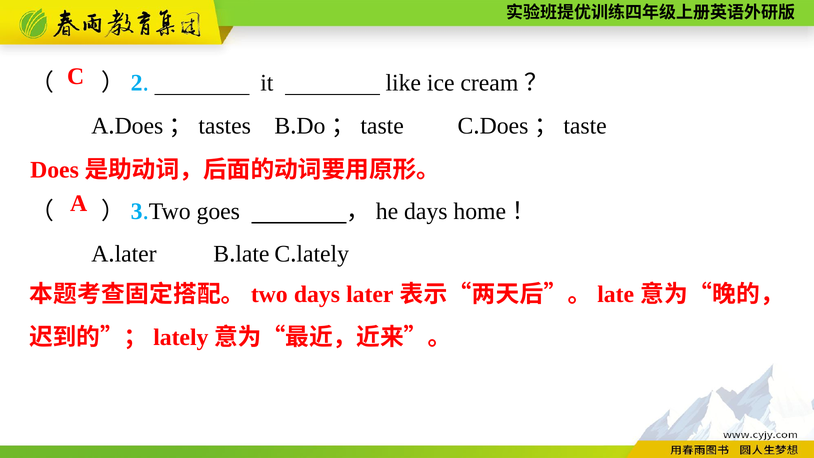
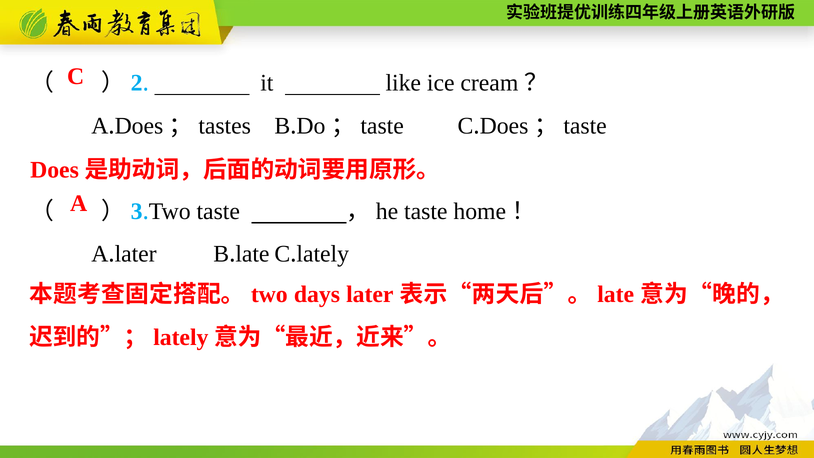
goes: goes -> taste (218, 211)
days: days -> taste (426, 211)
